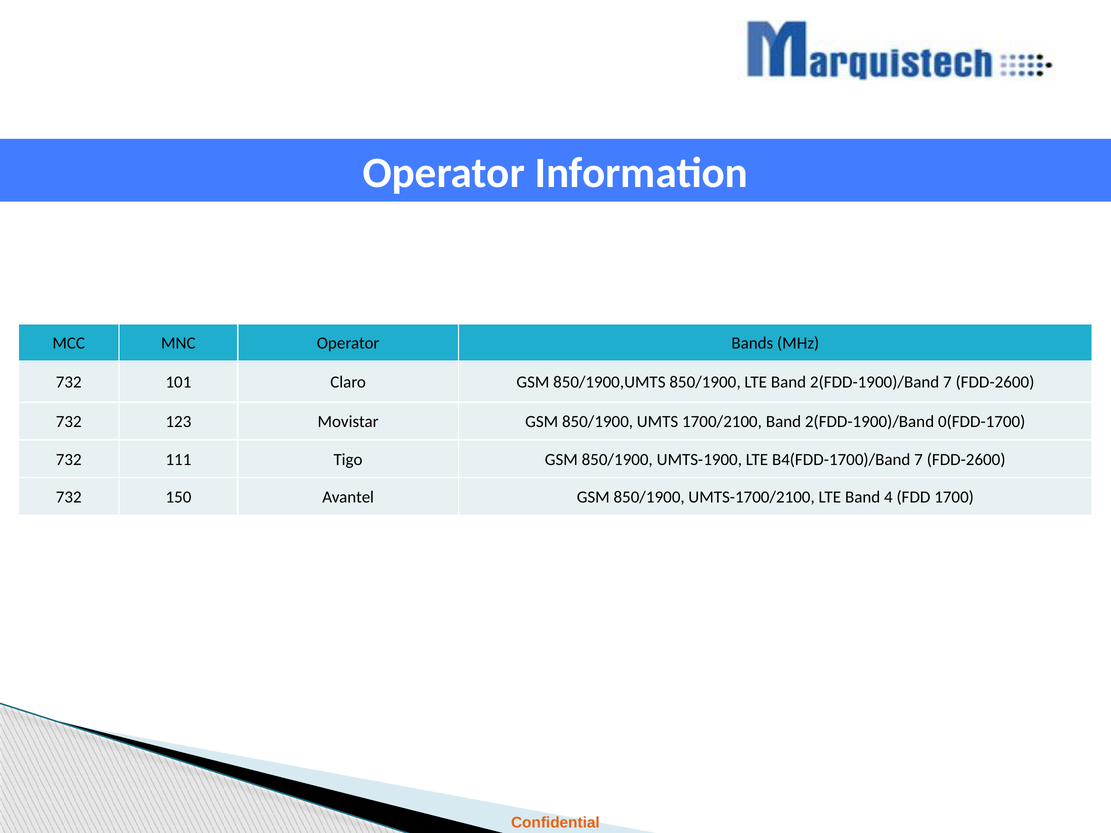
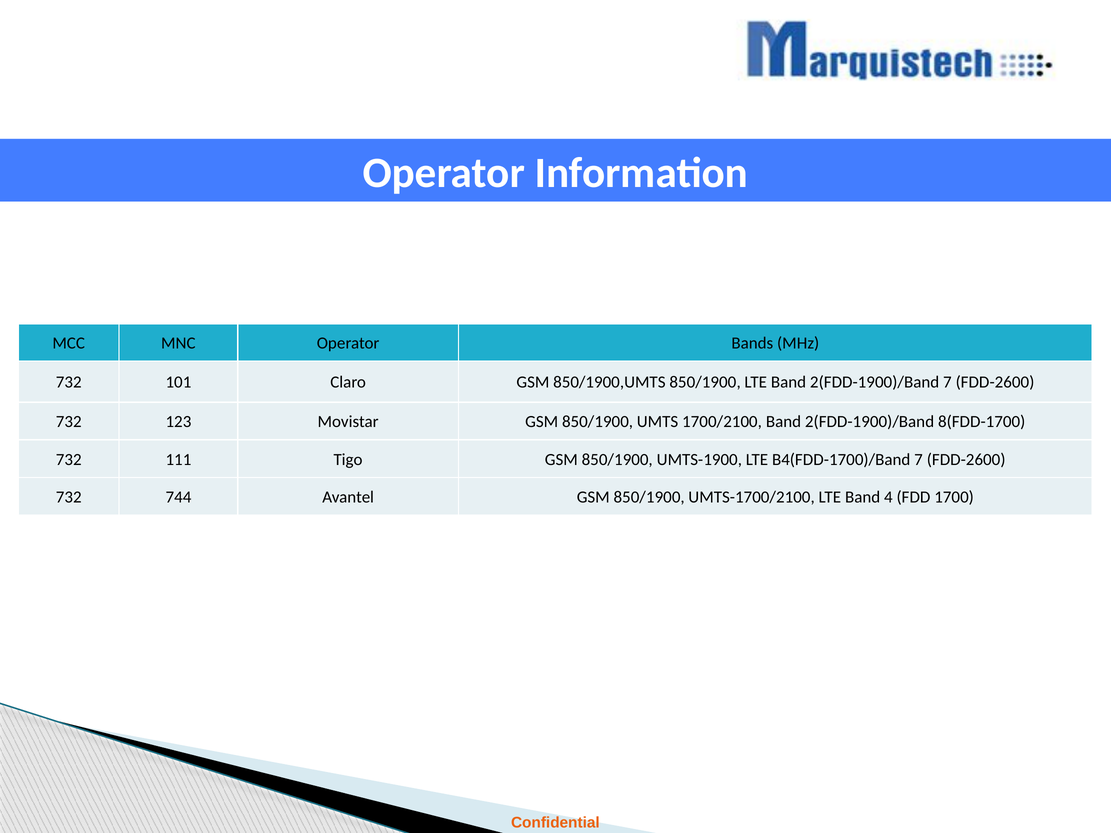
0(FDD-1700: 0(FDD-1700 -> 8(FDD-1700 (982, 422)
150: 150 -> 744 (178, 497)
